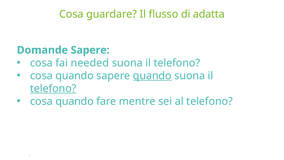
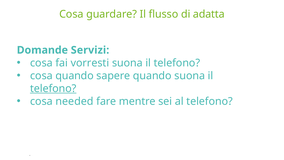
Domande Sapere: Sapere -> Servizi (90, 50)
needed: needed -> vorresti (90, 63)
quando underline: present -> none (152, 76)
quando: quando -> needed (74, 101)
